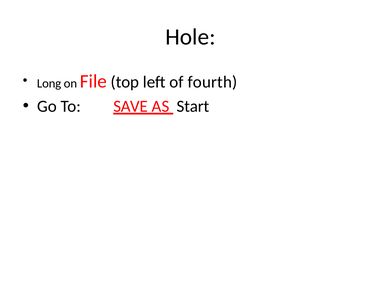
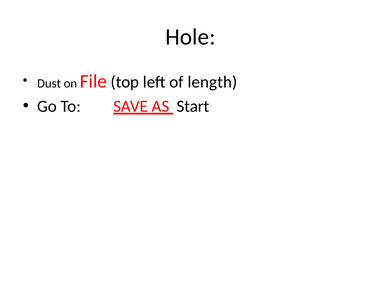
Long: Long -> Dust (49, 83)
fourth: fourth -> length (212, 82)
